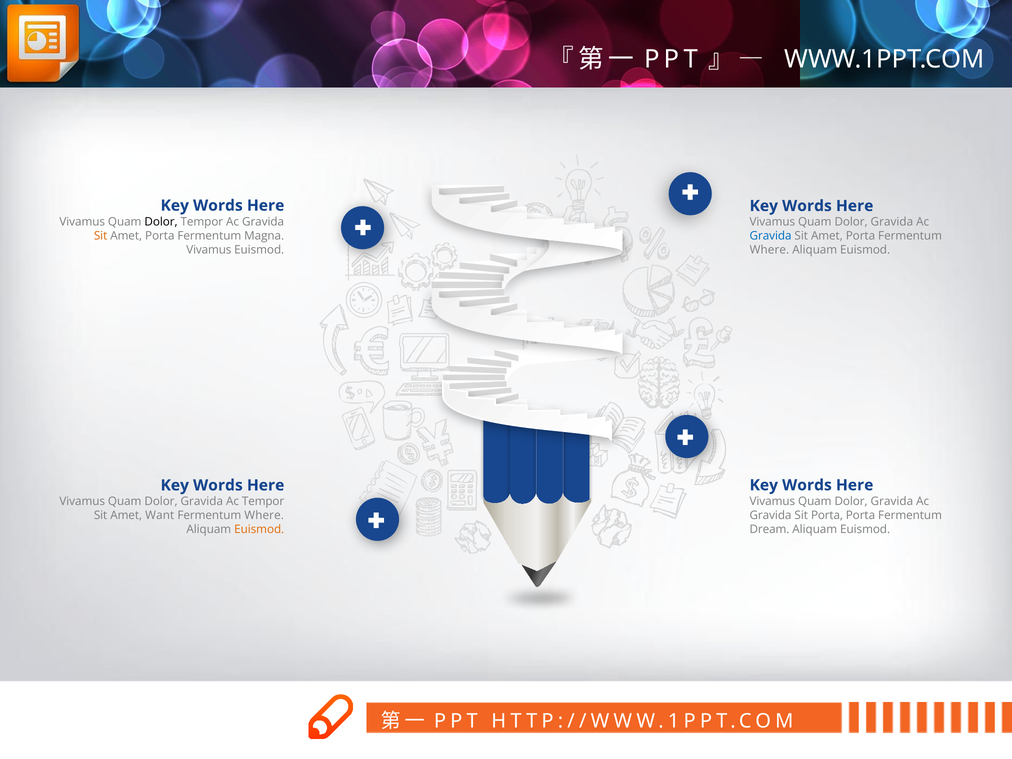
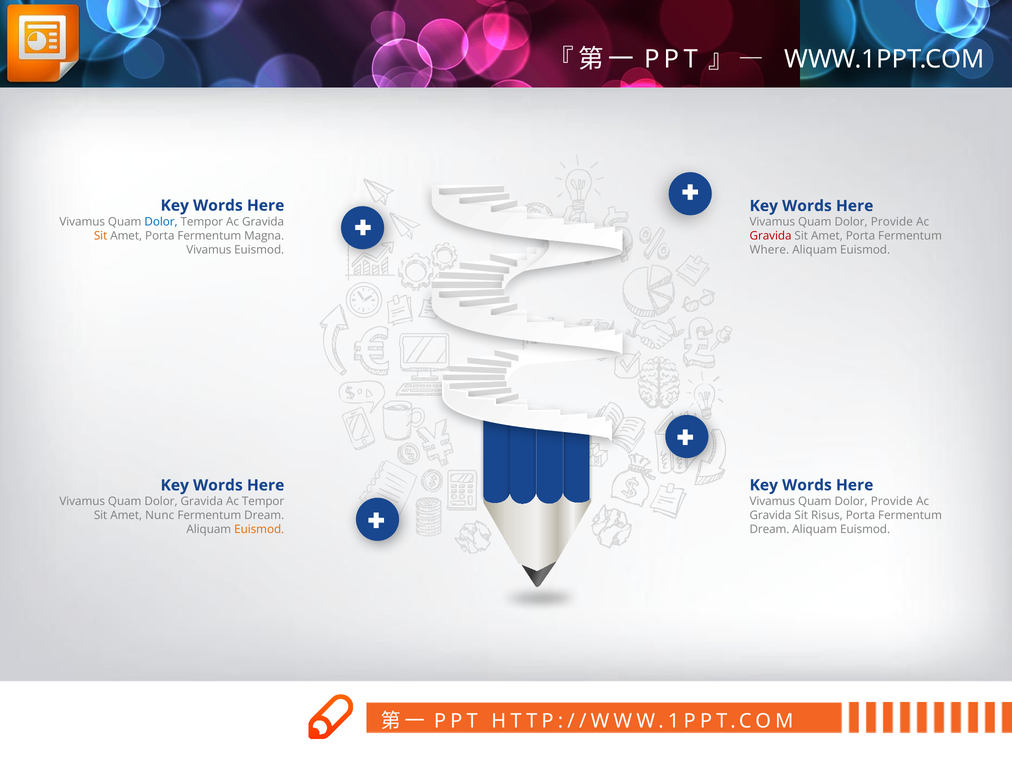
Dolor colour: black -> blue (161, 222)
Gravida: Gravida -> Provide (892, 222)
Gravida colour: blue -> red (771, 236)
Gravida: Gravida -> Provide (892, 501)
Sit Porta: Porta -> Risus (827, 515)
Want: Want -> Nunc (160, 515)
Where: Where -> Dream (264, 515)
